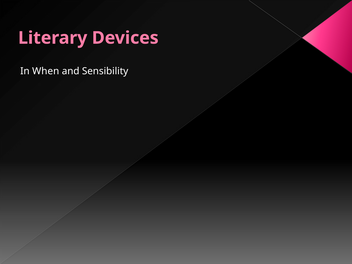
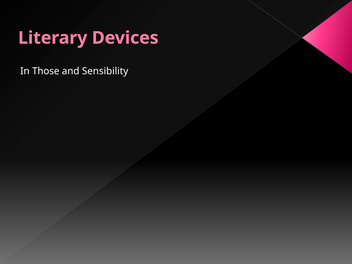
When: When -> Those (46, 71)
